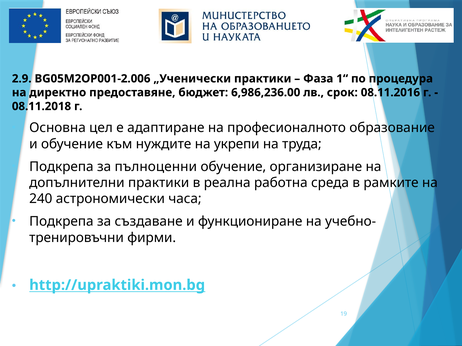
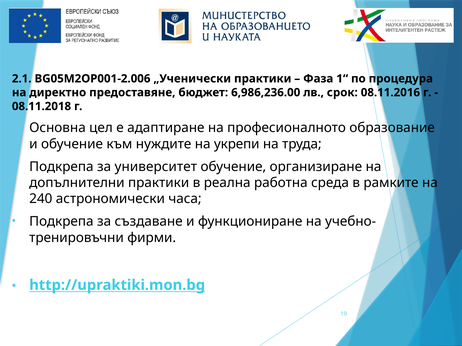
2.9: 2.9 -> 2.1 (22, 79)
пълноценни: пълноценни -> университет (156, 167)
